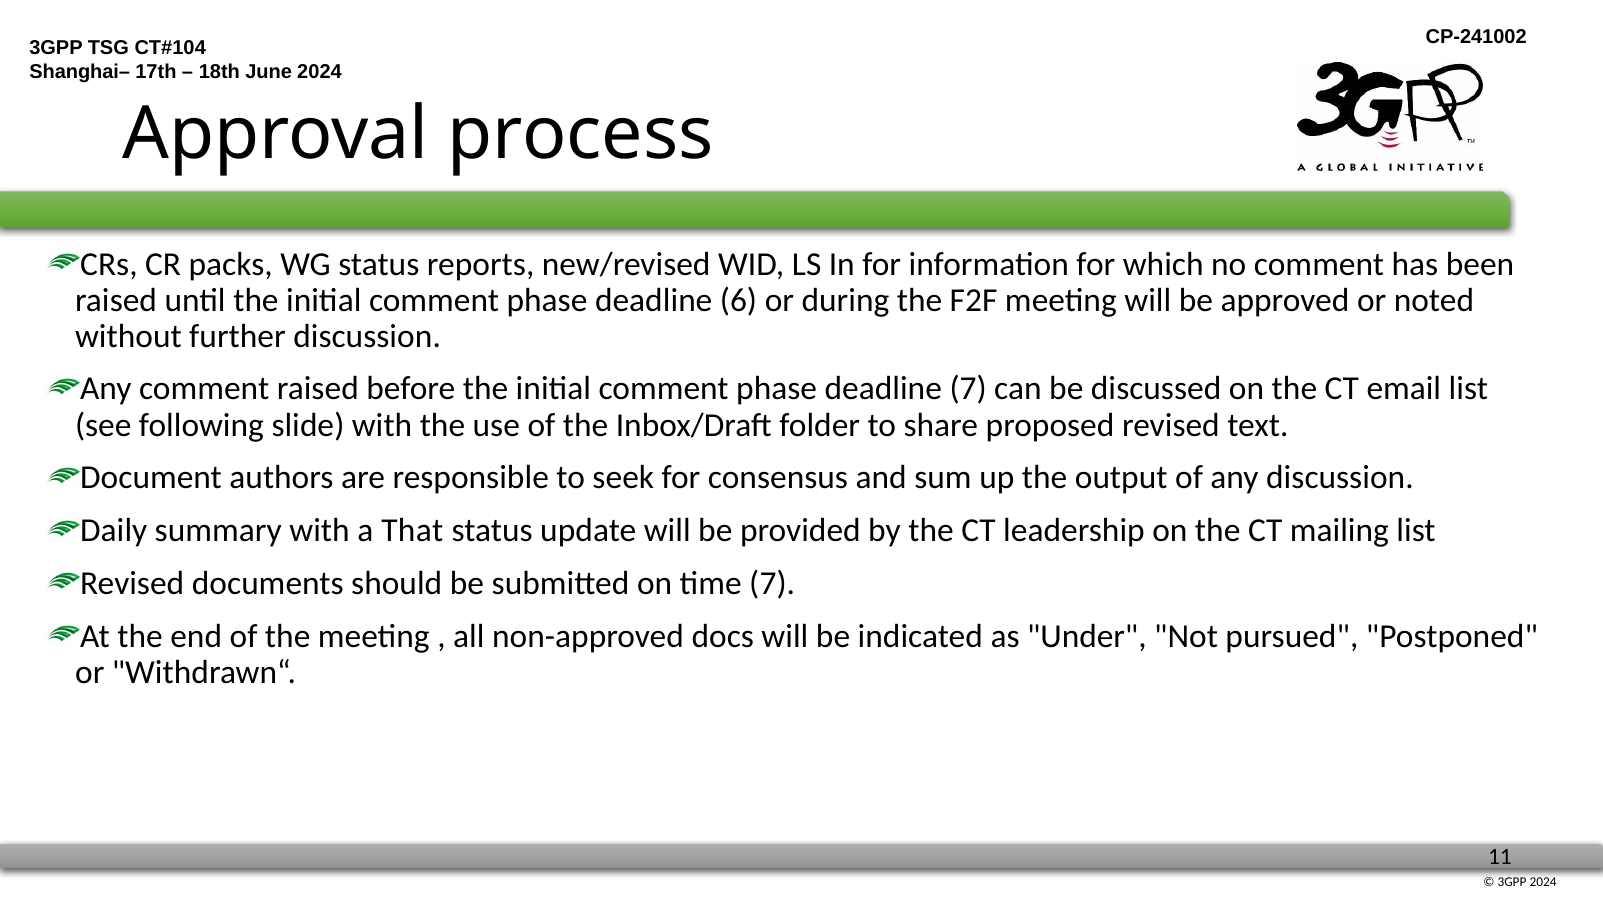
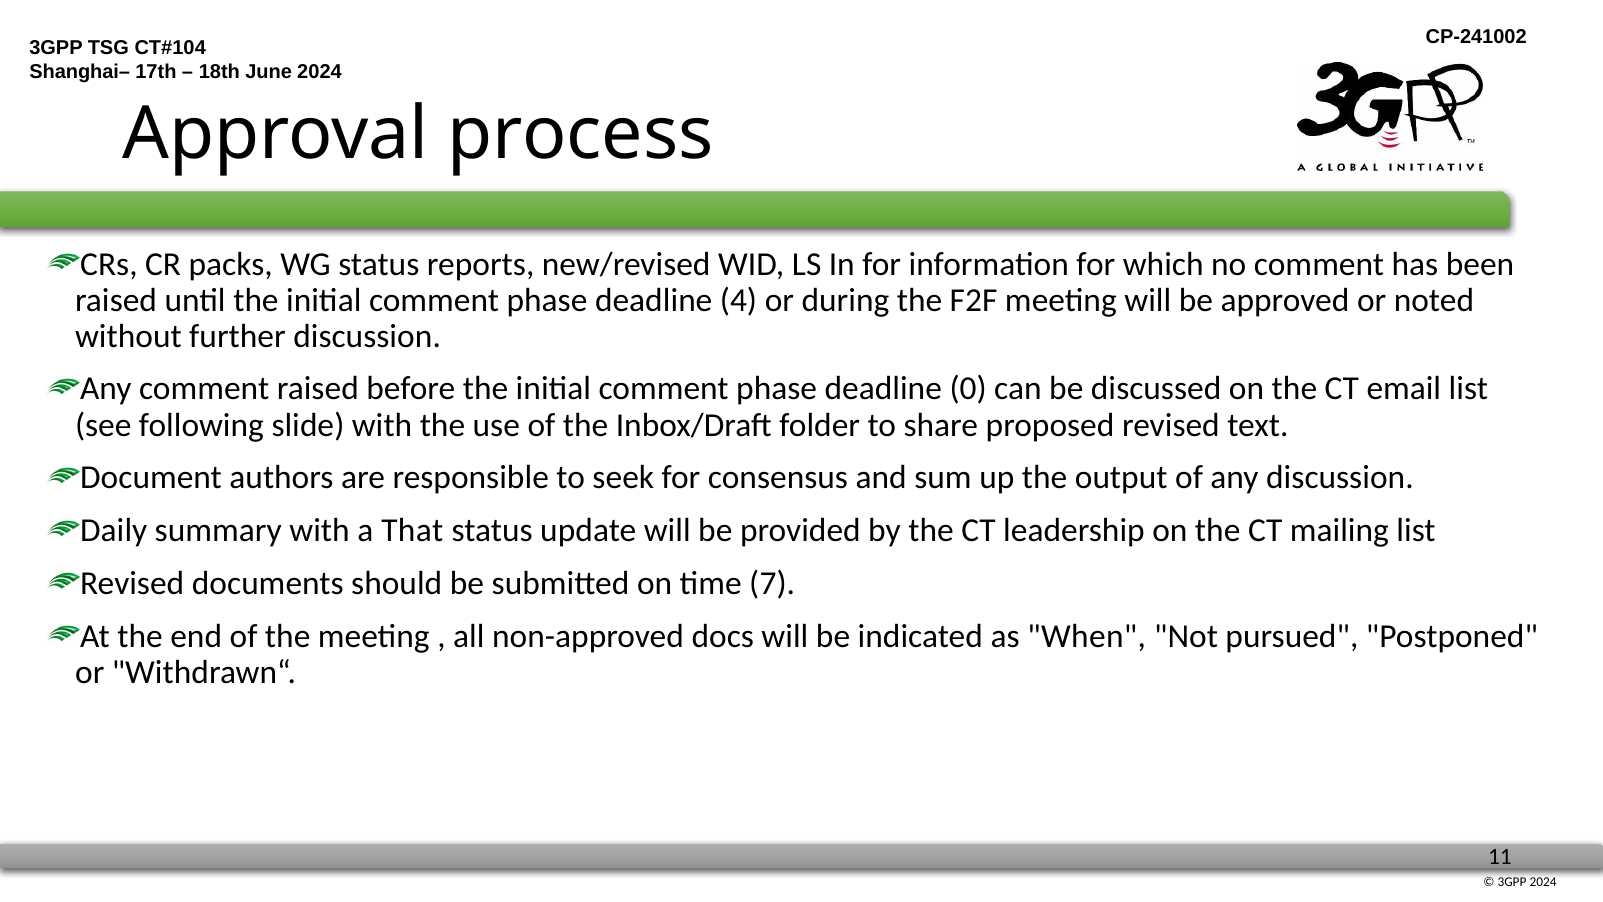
6: 6 -> 4 (739, 300)
deadline 7: 7 -> 0 (968, 389)
Under: Under -> When (1087, 636)
